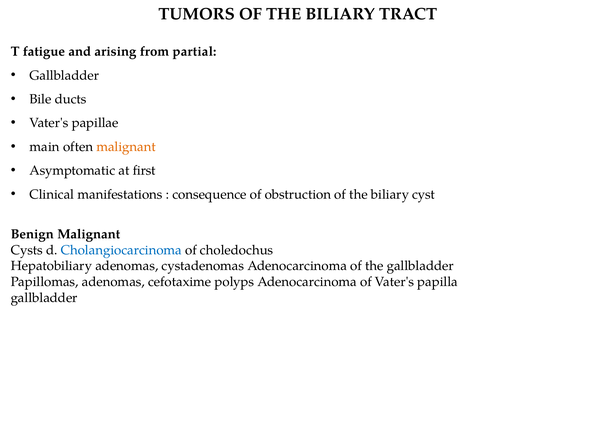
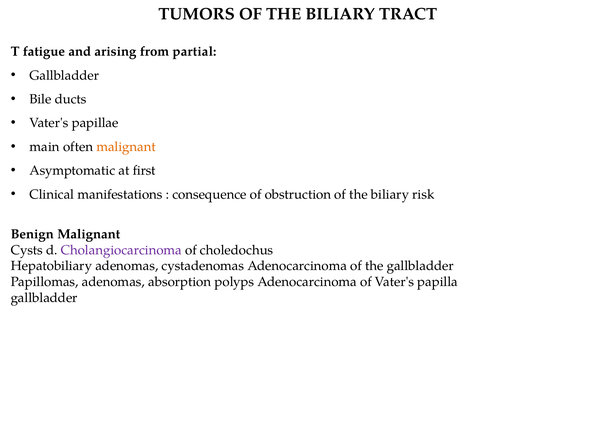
cyst: cyst -> risk (423, 194)
Cholangiocarcinoma colour: blue -> purple (121, 250)
cefotaxime: cefotaxime -> absorption (180, 282)
